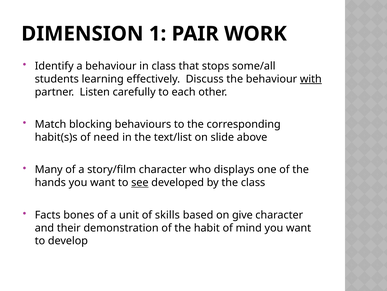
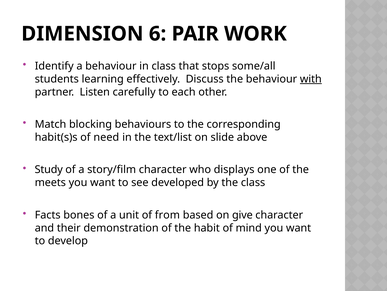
1: 1 -> 6 (158, 34)
Many: Many -> Study (49, 169)
hands: hands -> meets (50, 182)
see underline: present -> none (140, 182)
skills: skills -> from (167, 214)
